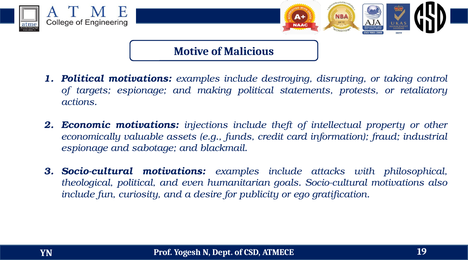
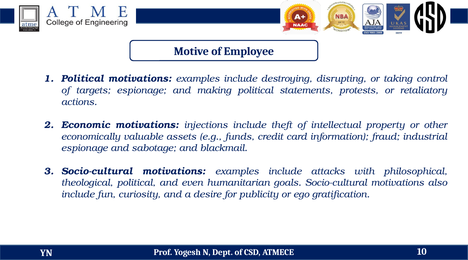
Malicious: Malicious -> Employee (249, 51)
19: 19 -> 10 (422, 252)
